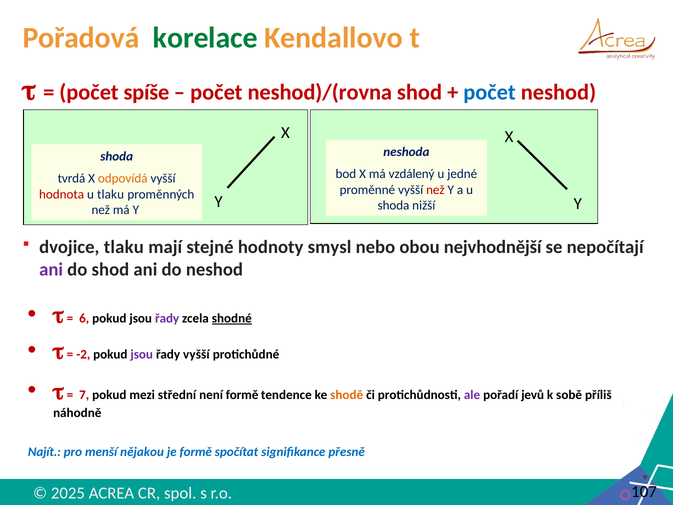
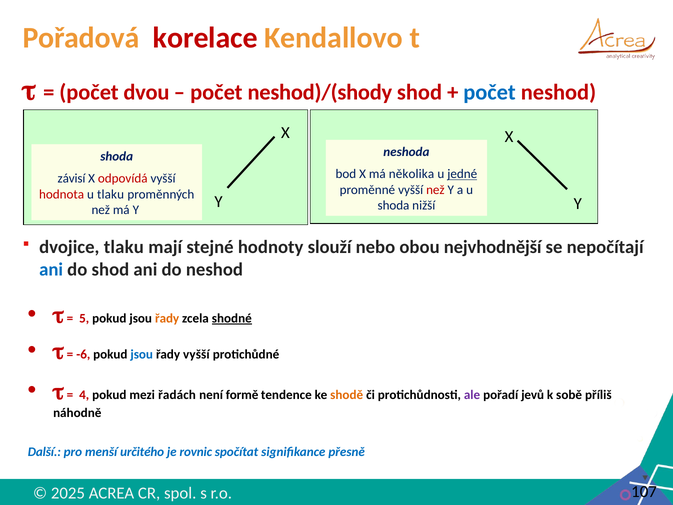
korelace colour: green -> red (205, 38)
spíše: spíše -> dvou (146, 92)
neshod)/(rovna: neshod)/(rovna -> neshod)/(shody (320, 92)
vzdálený: vzdálený -> několika (411, 174)
jedné underline: none -> present (462, 174)
tvrdá: tvrdá -> závisí (71, 178)
odpovídá colour: orange -> red (123, 178)
smysl: smysl -> slouží (330, 247)
ani colour: purple -> blue (51, 270)
6: 6 -> 5 (84, 318)
řady colour: purple -> orange (167, 318)
-2: -2 -> -6 (83, 354)
jsou colour: purple -> blue (142, 354)
7: 7 -> 4 (84, 395)
střední: střední -> řadách (177, 395)
Najít: Najít -> Další (44, 451)
nějakou: nějakou -> určitého (142, 451)
je formě: formě -> rovnic (196, 451)
